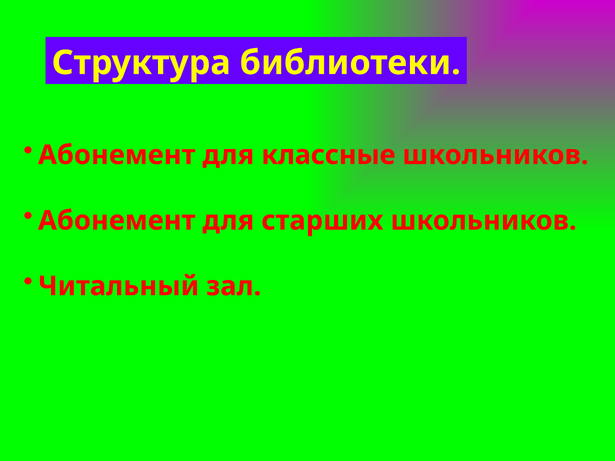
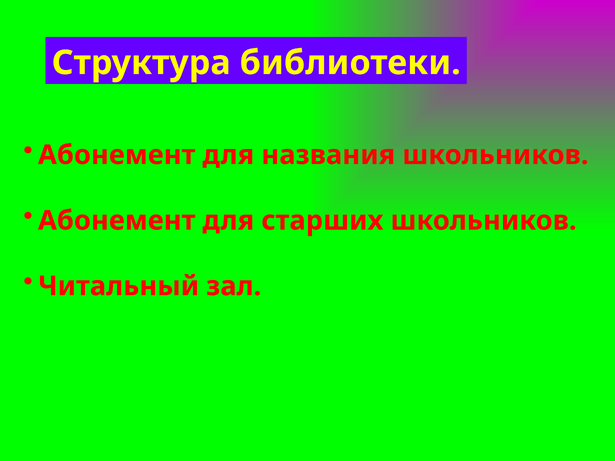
классные: классные -> названия (328, 155)
